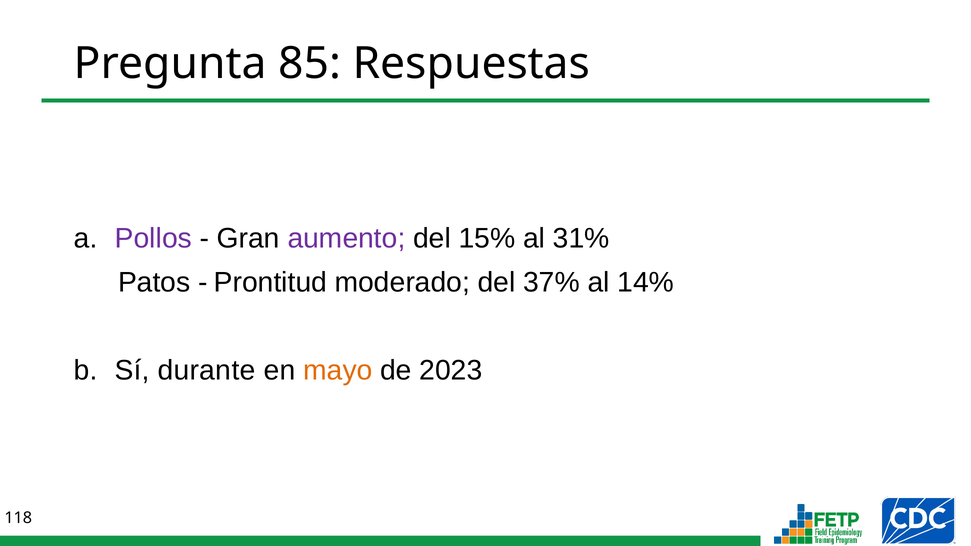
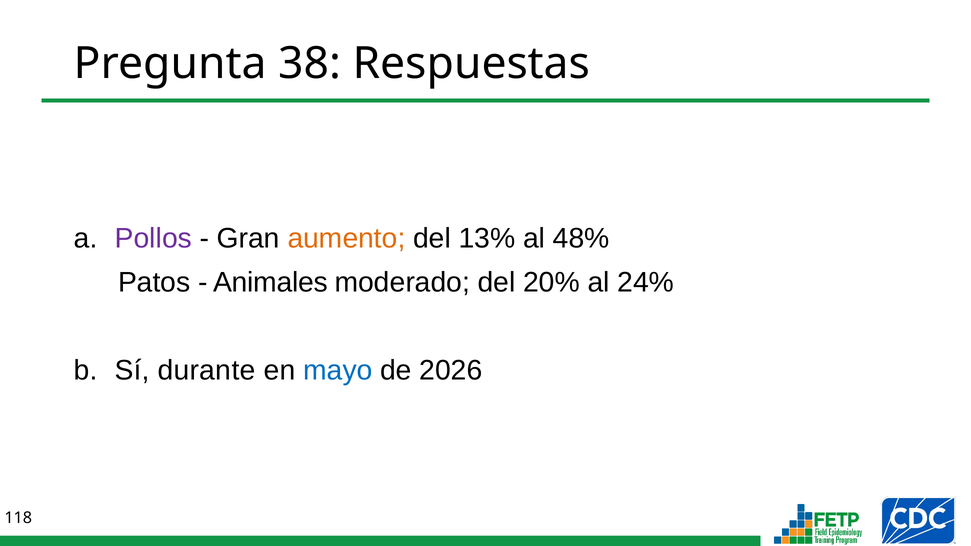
85: 85 -> 38 (310, 64)
aumento colour: purple -> orange (346, 238)
15%: 15% -> 13% (487, 238)
31%: 31% -> 48% (581, 238)
Prontitud: Prontitud -> Animales (271, 282)
37%: 37% -> 20% (552, 282)
14%: 14% -> 24% (646, 282)
mayo colour: orange -> blue (338, 371)
2023: 2023 -> 2026 (451, 371)
